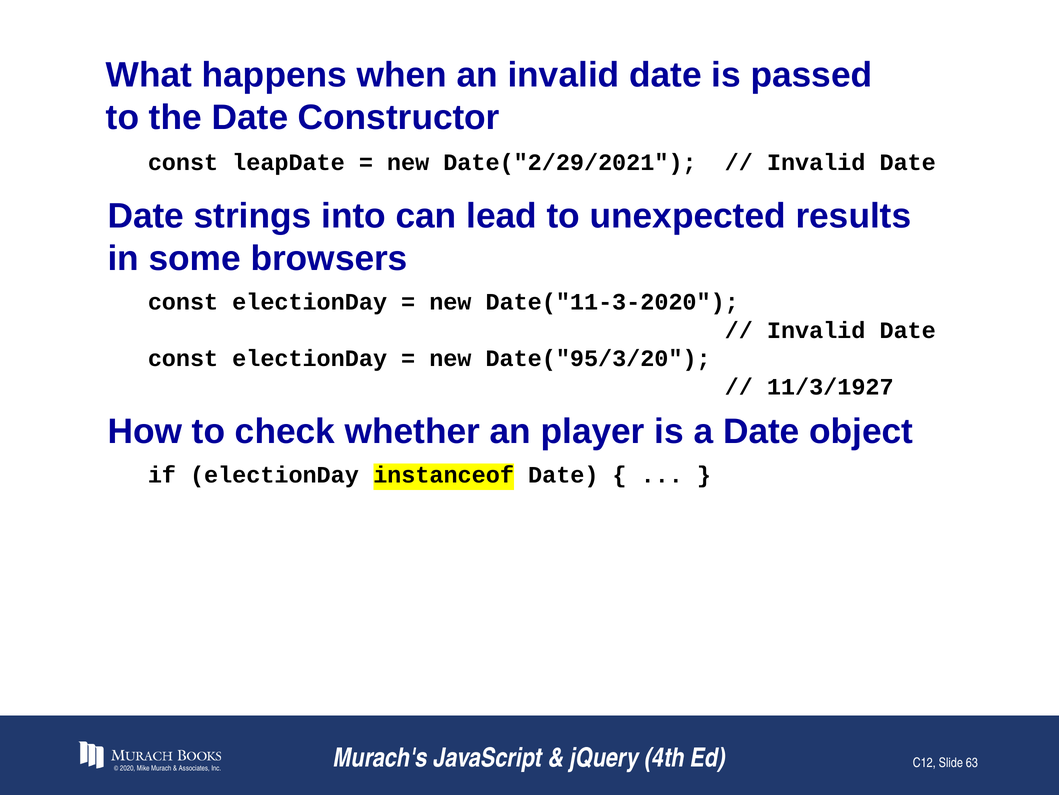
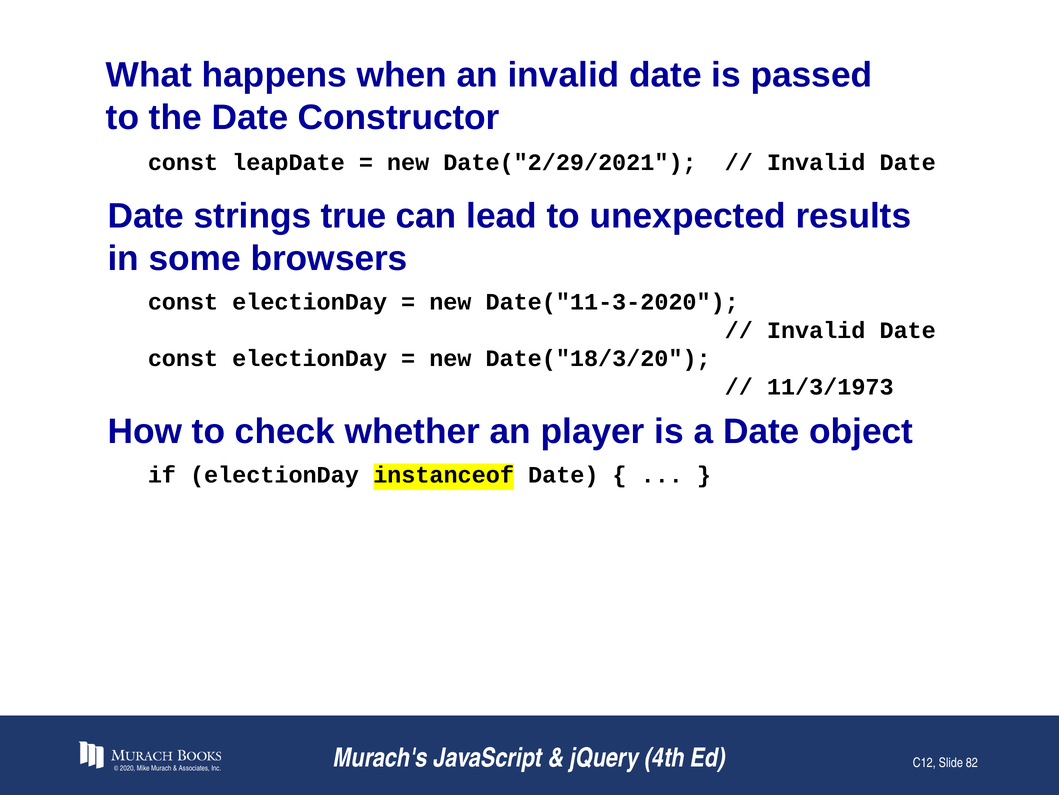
into: into -> true (354, 216)
Date("95/3/20: Date("95/3/20 -> Date("18/3/20 (598, 358)
11/3/1927: 11/3/1927 -> 11/3/1973 (830, 386)
63: 63 -> 82 (972, 762)
